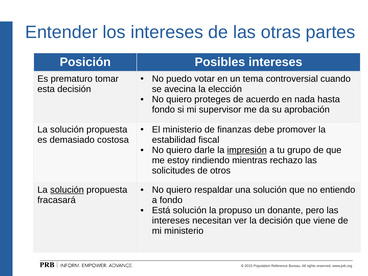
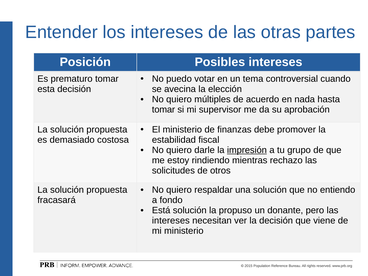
proteges: proteges -> múltiples (212, 99)
fondo: fondo -> tomar (163, 110)
solución underline: present -> none (67, 190)
